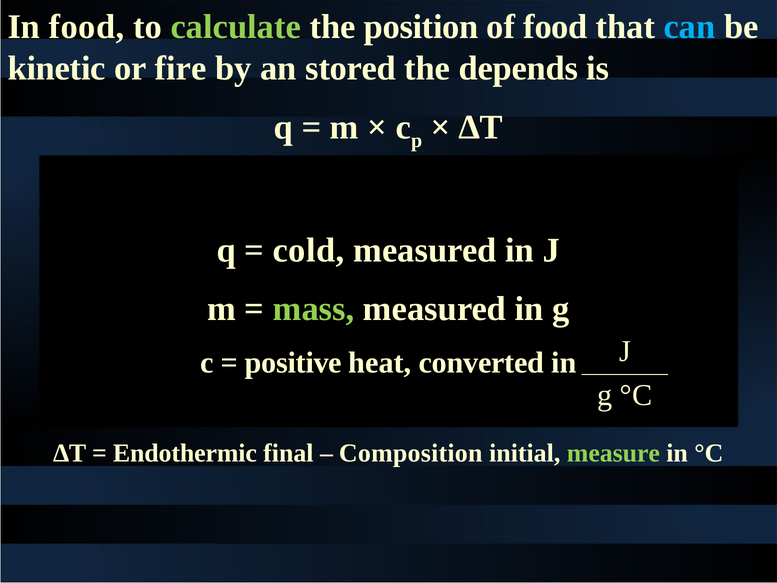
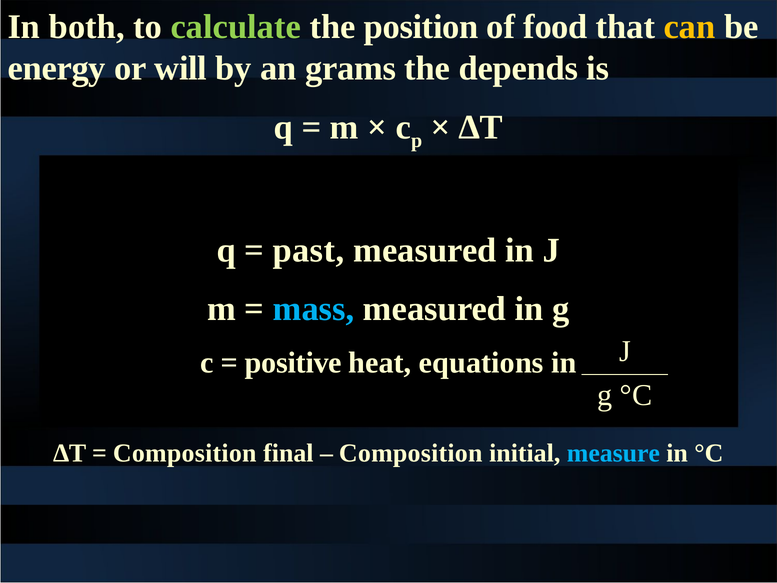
In food: food -> both (87, 27)
can colour: light blue -> yellow (690, 27)
kinetic: kinetic -> energy (57, 68)
fire: fire -> will (181, 68)
stored: stored -> grams (351, 68)
cold: cold -> past (309, 250)
mass colour: light green -> light blue (314, 309)
converted: converted -> equations (481, 363)
Endothermic: Endothermic -> Composition (185, 453)
measure colour: light green -> light blue (613, 453)
